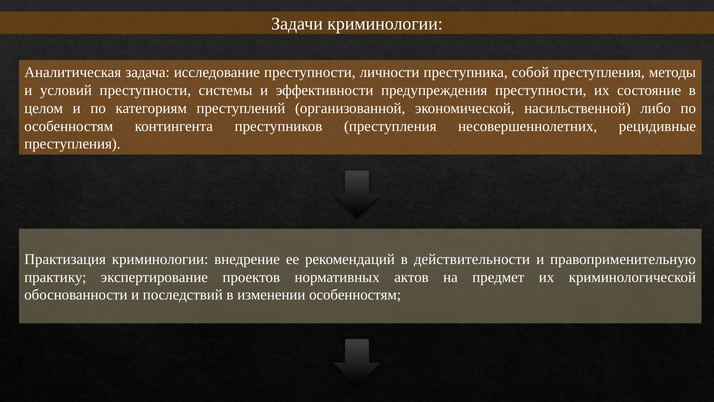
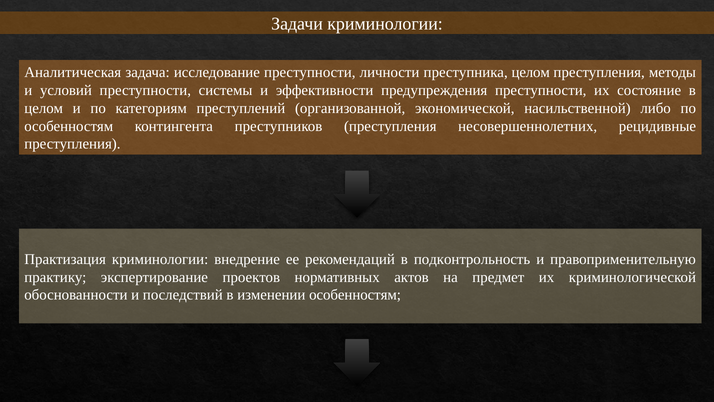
преступника собой: собой -> целом (531, 72)
действительности: действительности -> подконтрольность (472, 259)
